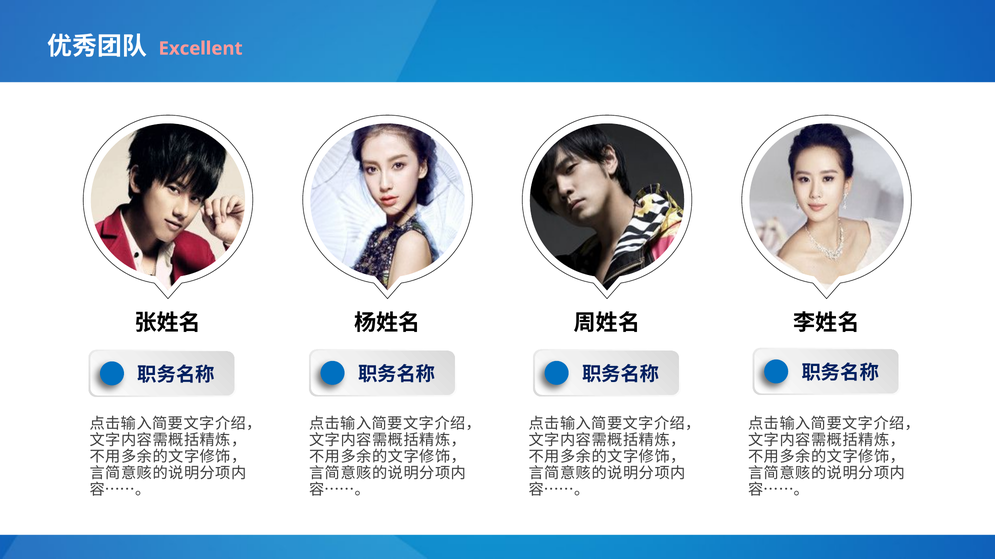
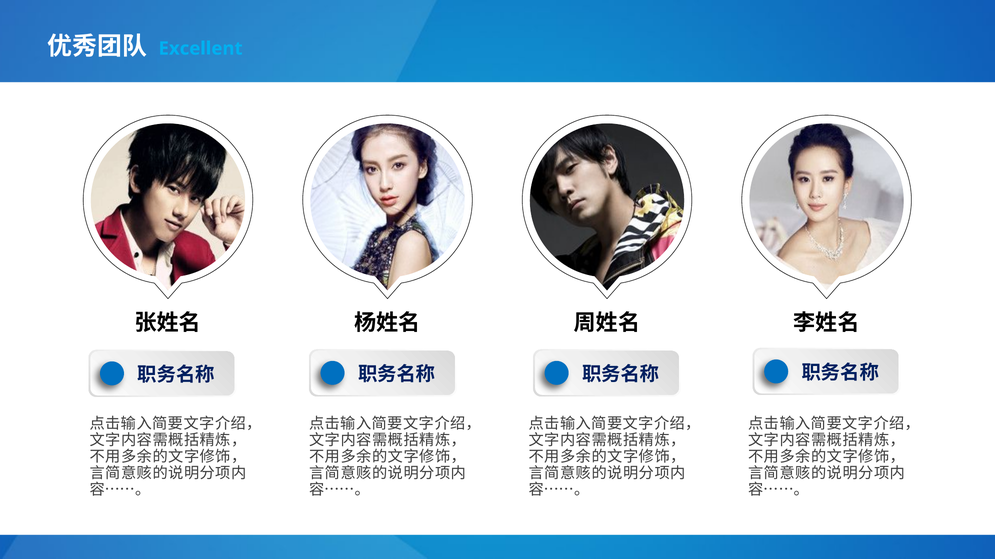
Excellent colour: pink -> light blue (201, 49)
